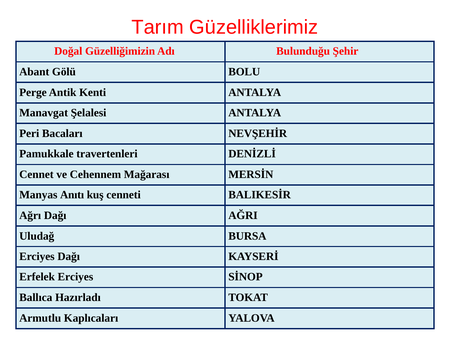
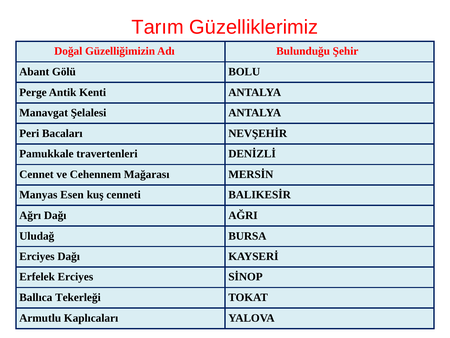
Anıtı: Anıtı -> Esen (72, 195)
Hazırladı: Hazırladı -> Tekerleği (78, 297)
